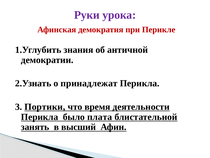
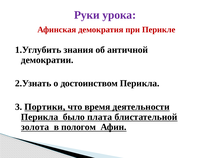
принадлежат: принадлежат -> достоинством (89, 83)
занять: занять -> золота (35, 127)
высший: высший -> пологом (79, 127)
